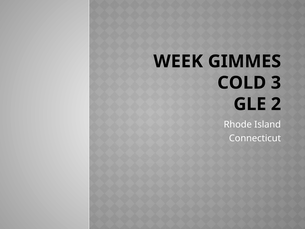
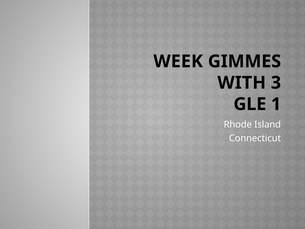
COLD: COLD -> WITH (242, 83)
2: 2 -> 1 (276, 104)
